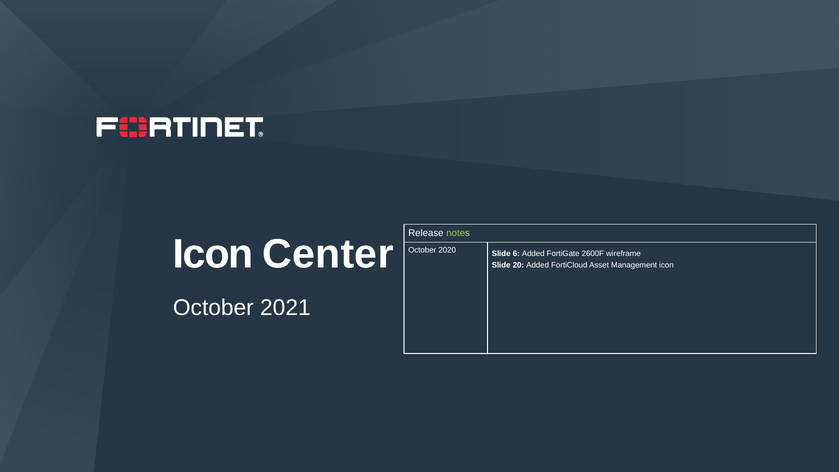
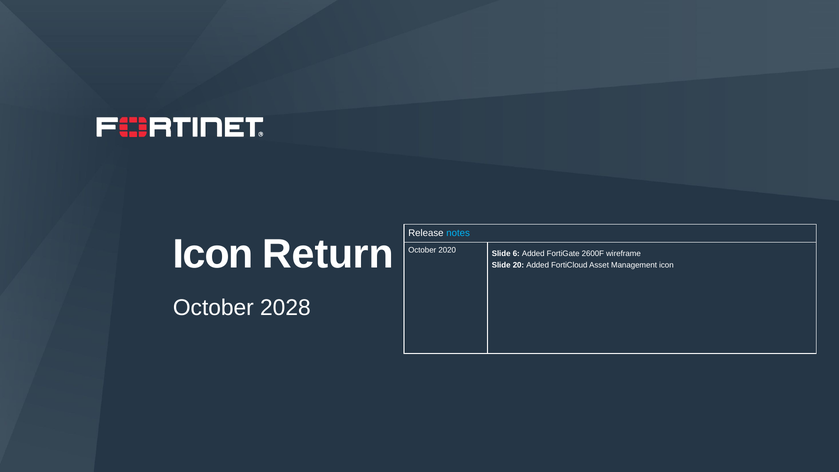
notes colour: light green -> light blue (458, 233)
Center: Center -> Return (328, 254)
2021: 2021 -> 2028 (285, 308)
